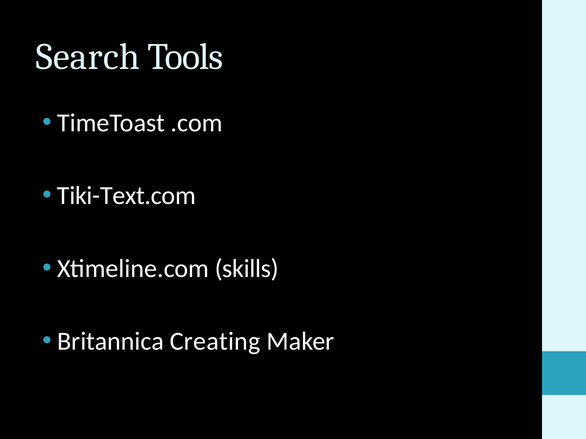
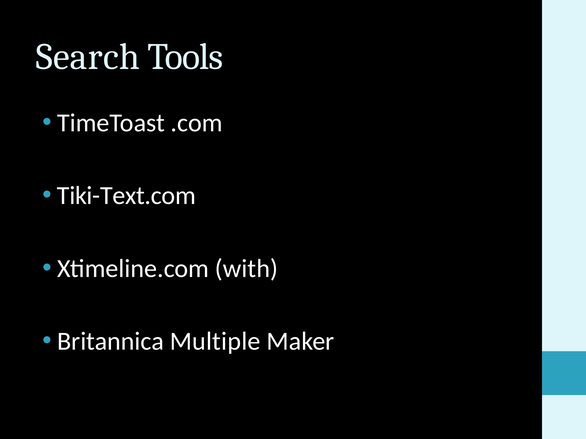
skills: skills -> with (247, 269)
Creating: Creating -> Multiple (215, 342)
